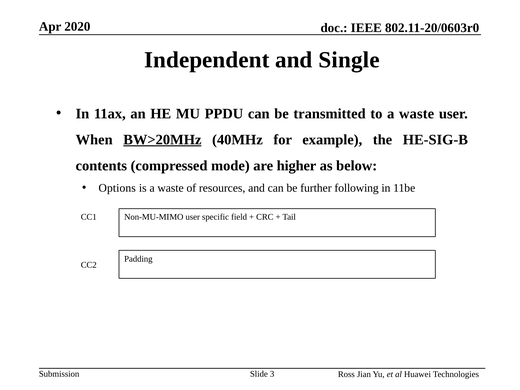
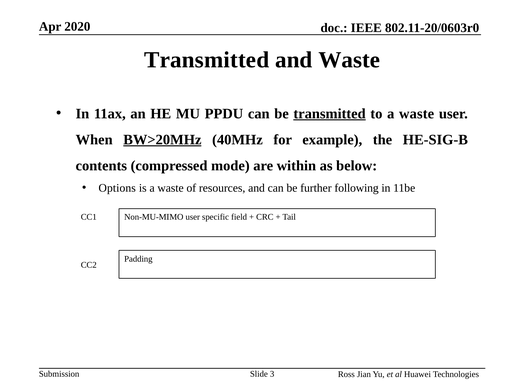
Independent: Independent -> Transmitted (207, 60)
and Single: Single -> Waste (349, 60)
transmitted underline: none -> present (330, 114)
higher: higher -> within (296, 166)
